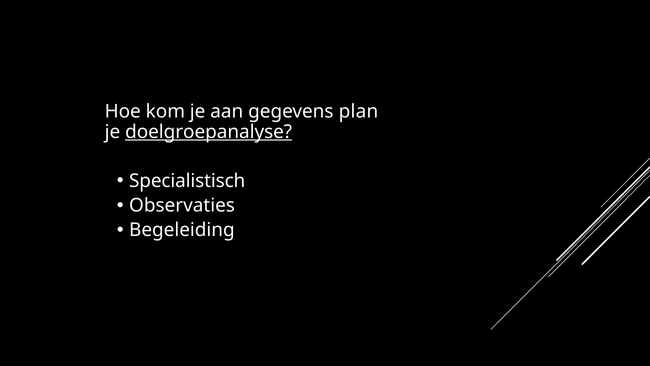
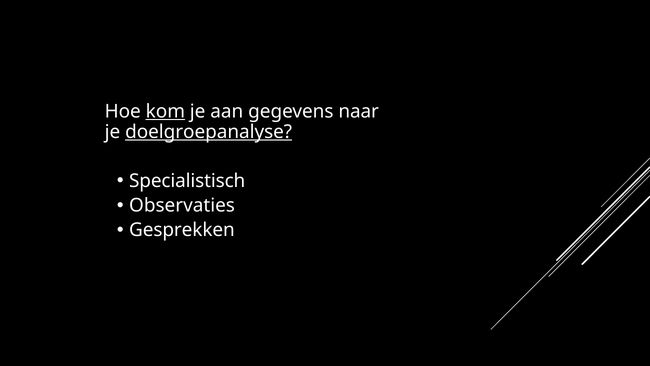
kom underline: none -> present (165, 111)
plan: plan -> naar (359, 111)
Begeleiding: Begeleiding -> Gesprekken (182, 230)
